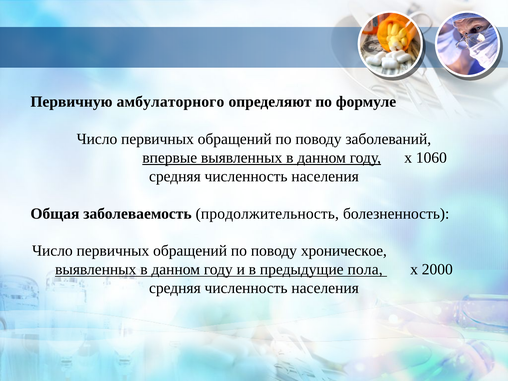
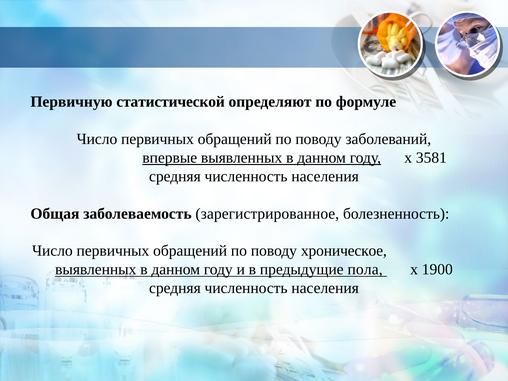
амбулаторного: амбулаторного -> статистической (171, 102)
1060: 1060 -> 3581 (431, 158)
продолжительность: продолжительность -> зарегистрированное (267, 214)
2000: 2000 -> 1900 (437, 269)
